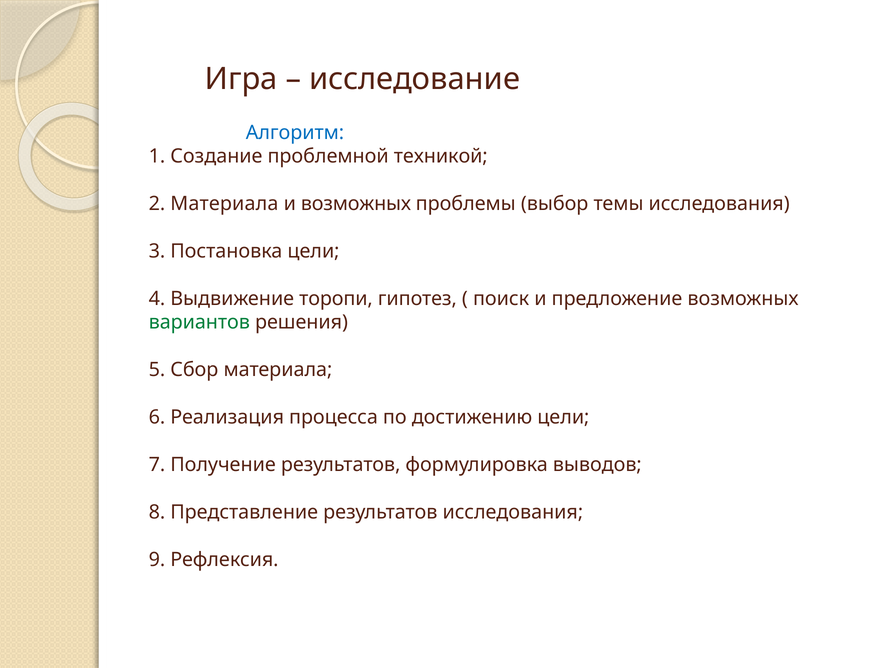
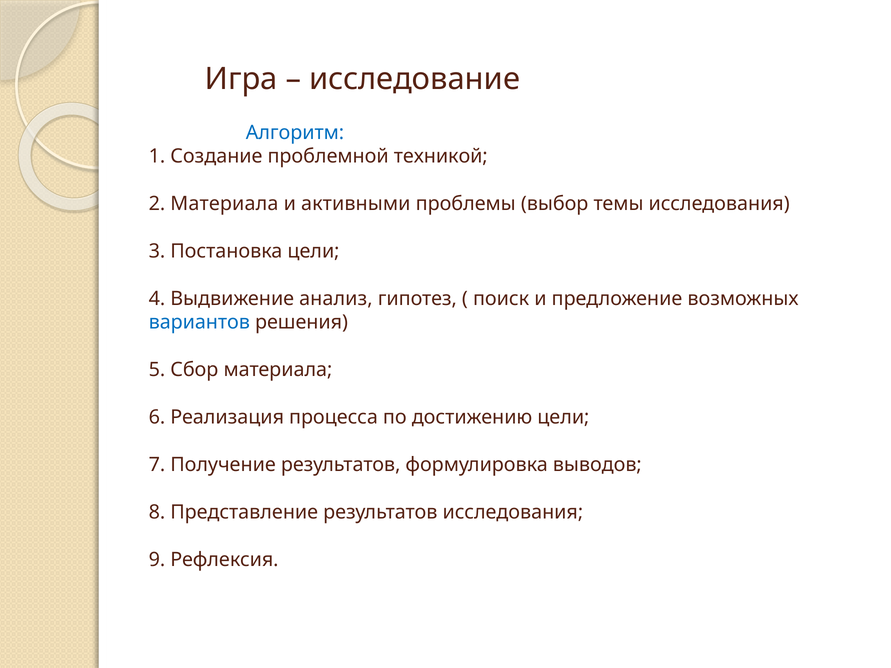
и возможных: возможных -> активными (356, 204)
торопи: торопи -> анализ (336, 299)
вариантов colour: green -> blue (199, 323)
